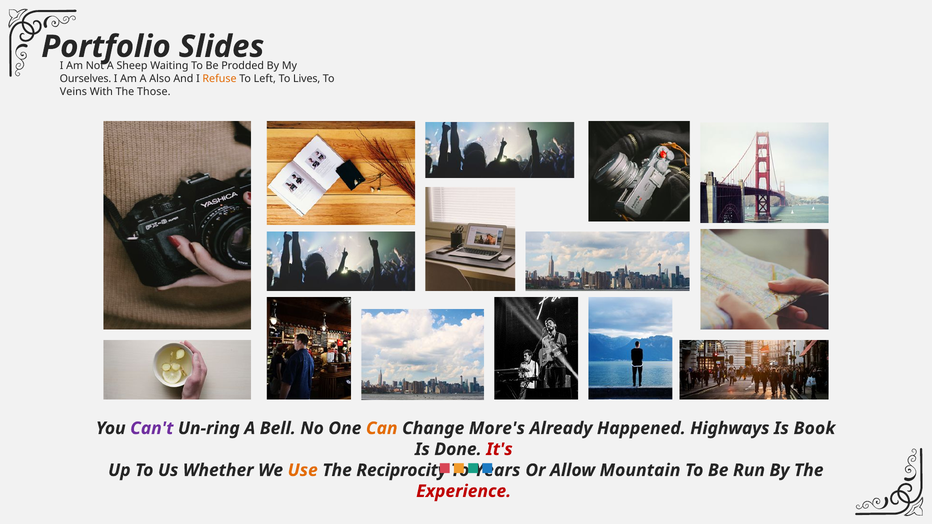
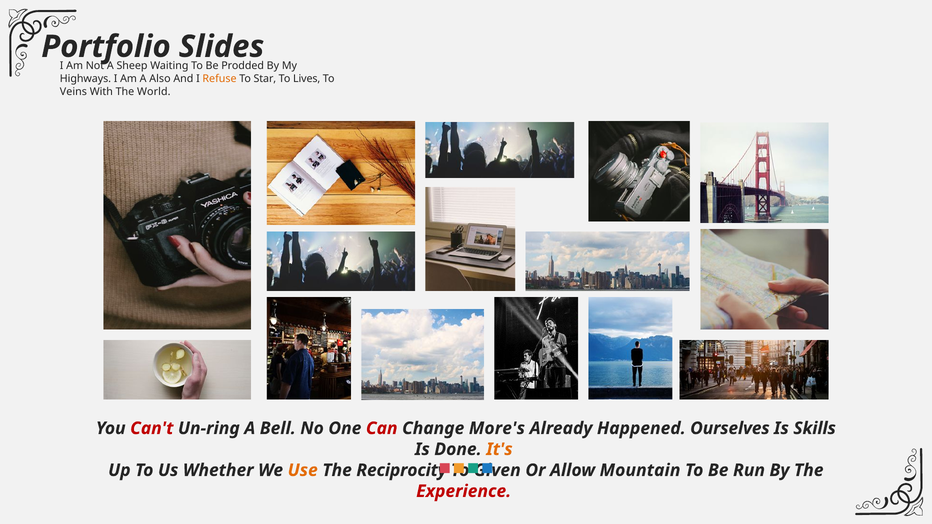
Ourselves: Ourselves -> Highways (85, 79)
Left: Left -> Star (265, 79)
Those: Those -> World (154, 92)
Can't colour: purple -> red (152, 429)
Can colour: orange -> red (382, 429)
Highways: Highways -> Ourselves (730, 429)
Book: Book -> Skills (815, 429)
It's colour: red -> orange (499, 449)
Years: Years -> Given (497, 470)
